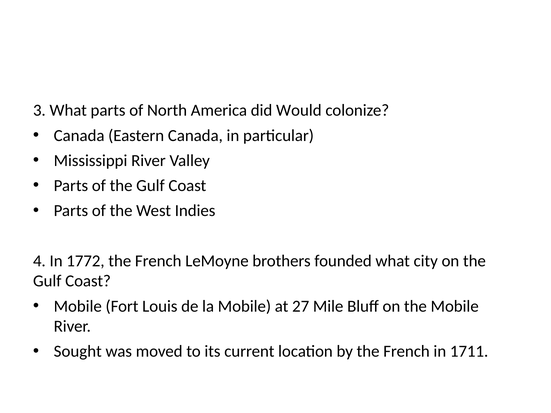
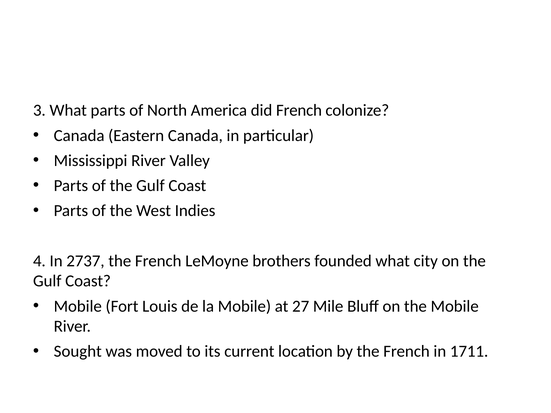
did Would: Would -> French (299, 110)
1772: 1772 -> 2737 (85, 261)
